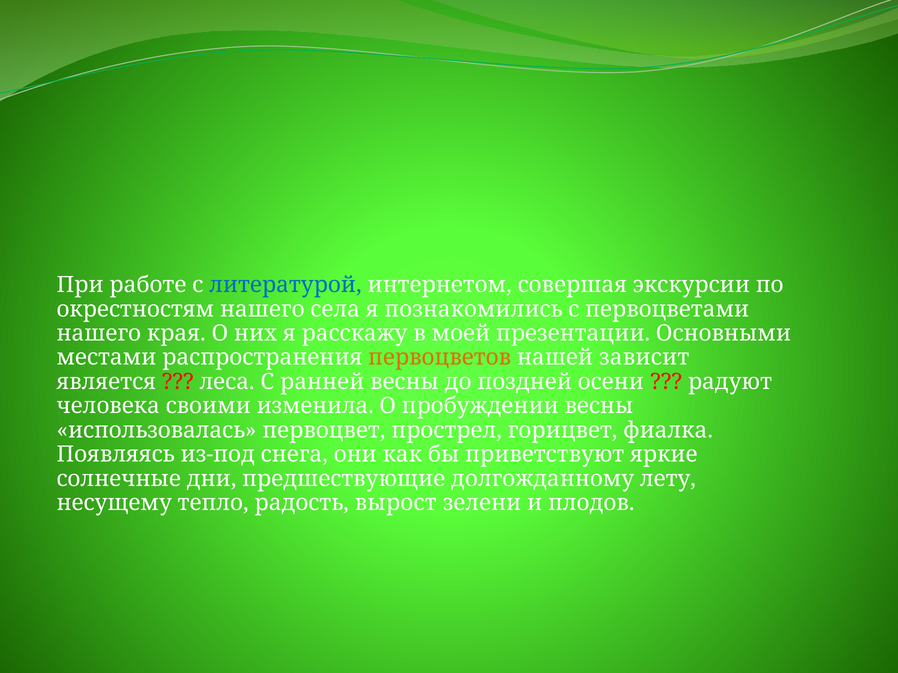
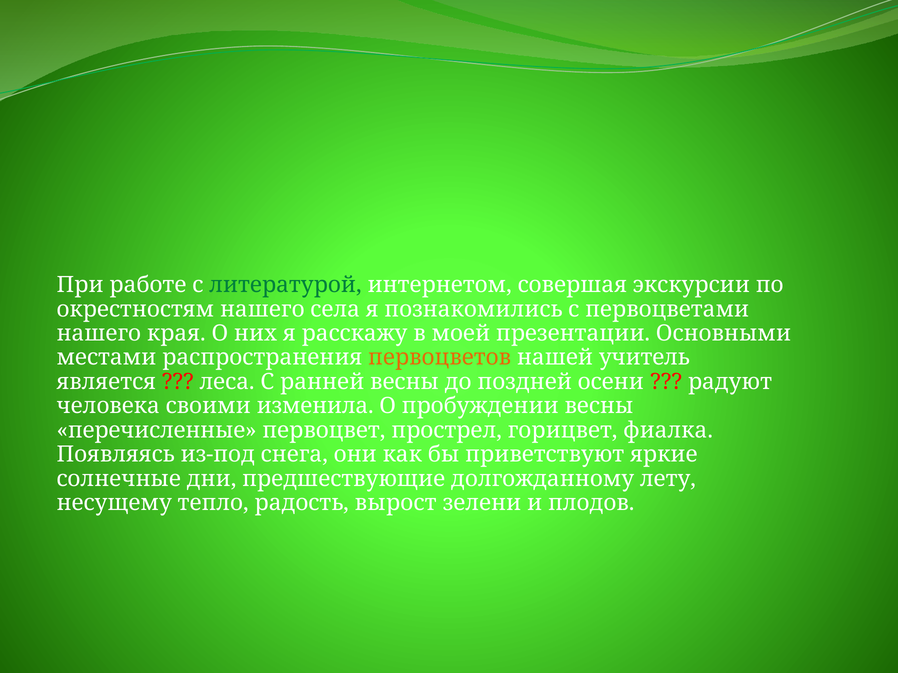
литературой colour: blue -> green (285, 285)
зависит: зависит -> учитель (644, 358)
использовалась: использовалась -> перечисленные (157, 431)
